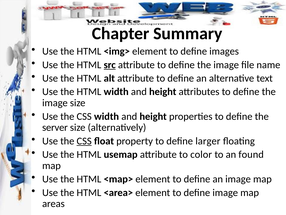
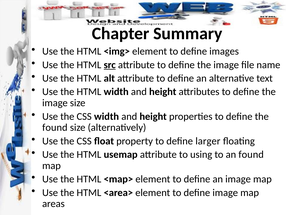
server: server -> found (55, 127)
CSS underline: present -> none (84, 141)
color: color -> using (201, 154)
